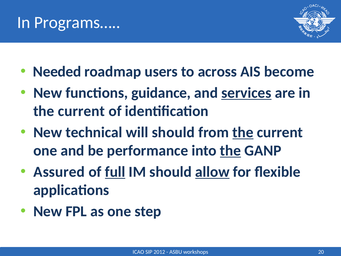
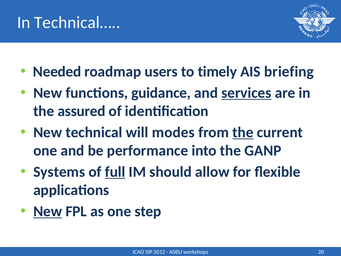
Programs…: Programs… -> Technical… (77, 22)
across: across -> timely (217, 72)
become: become -> briefing (289, 72)
current: current -> assured (82, 111)
will should: should -> modes (173, 132)
the underline: present -> none (230, 150)
Assured: Assured -> Systems (59, 172)
allow underline: present -> none (212, 172)
New underline: none -> present (48, 211)
